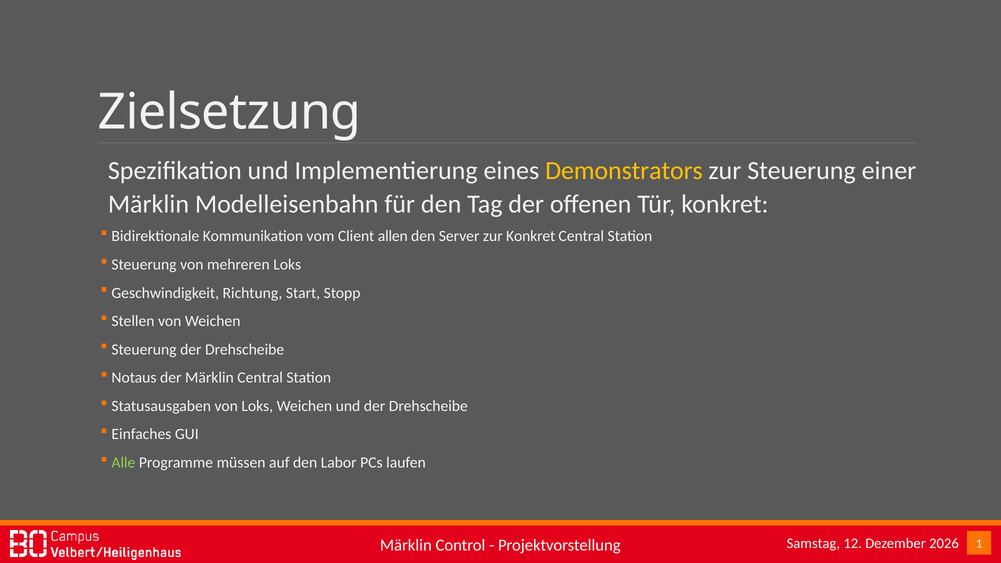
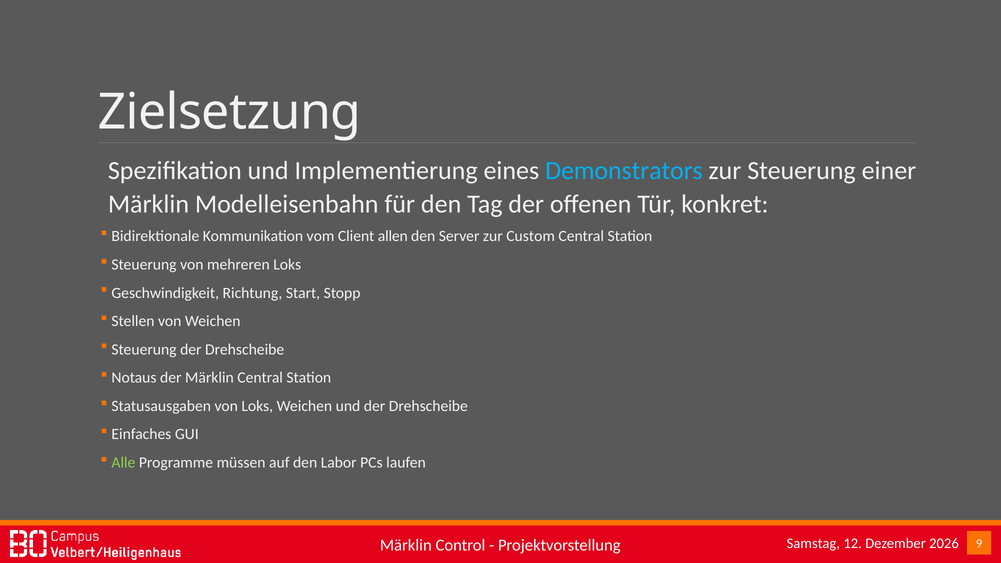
Demonstrators colour: yellow -> light blue (624, 171)
zur Konkret: Konkret -> Custom (531, 236)
1: 1 -> 9 (979, 544)
